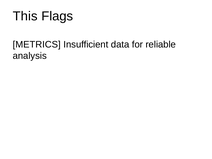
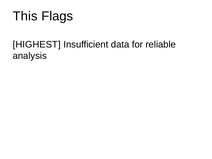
METRICS: METRICS -> HIGHEST (37, 44)
